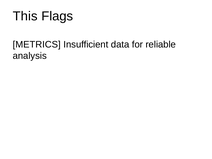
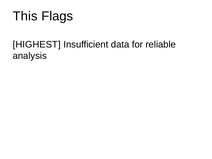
METRICS: METRICS -> HIGHEST (37, 44)
